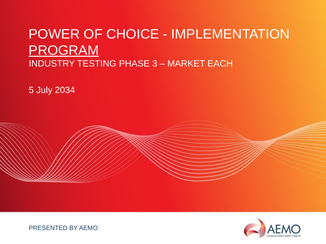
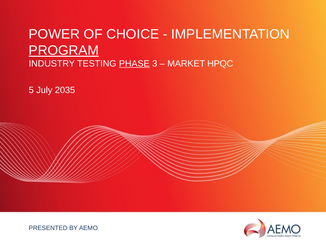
PHASE underline: none -> present (134, 64)
EACH: EACH -> HPQC (220, 64)
2034: 2034 -> 2035 (65, 90)
